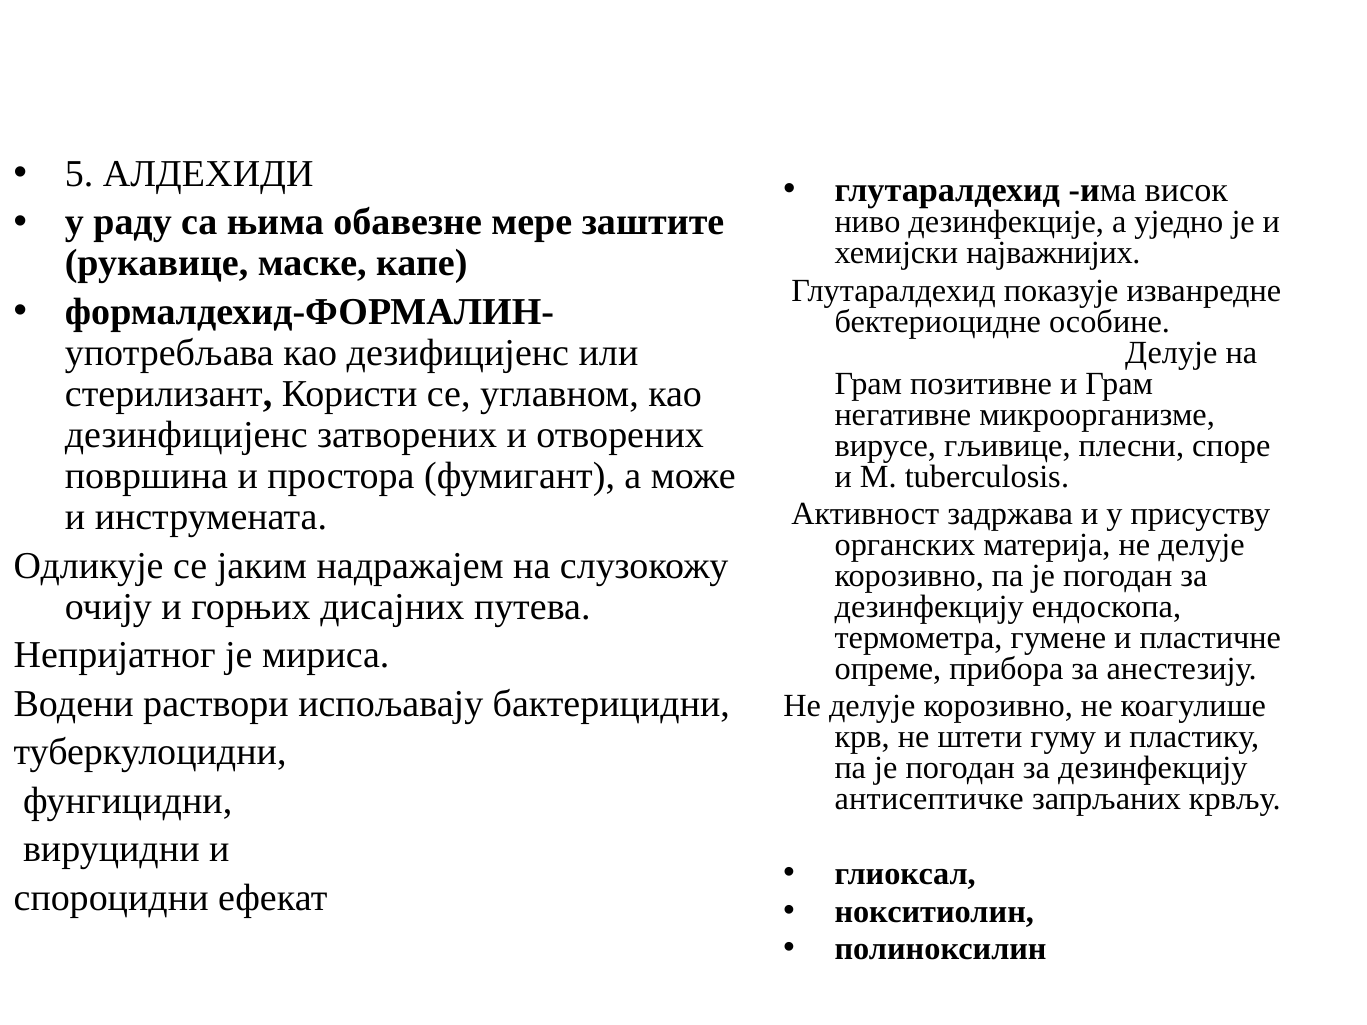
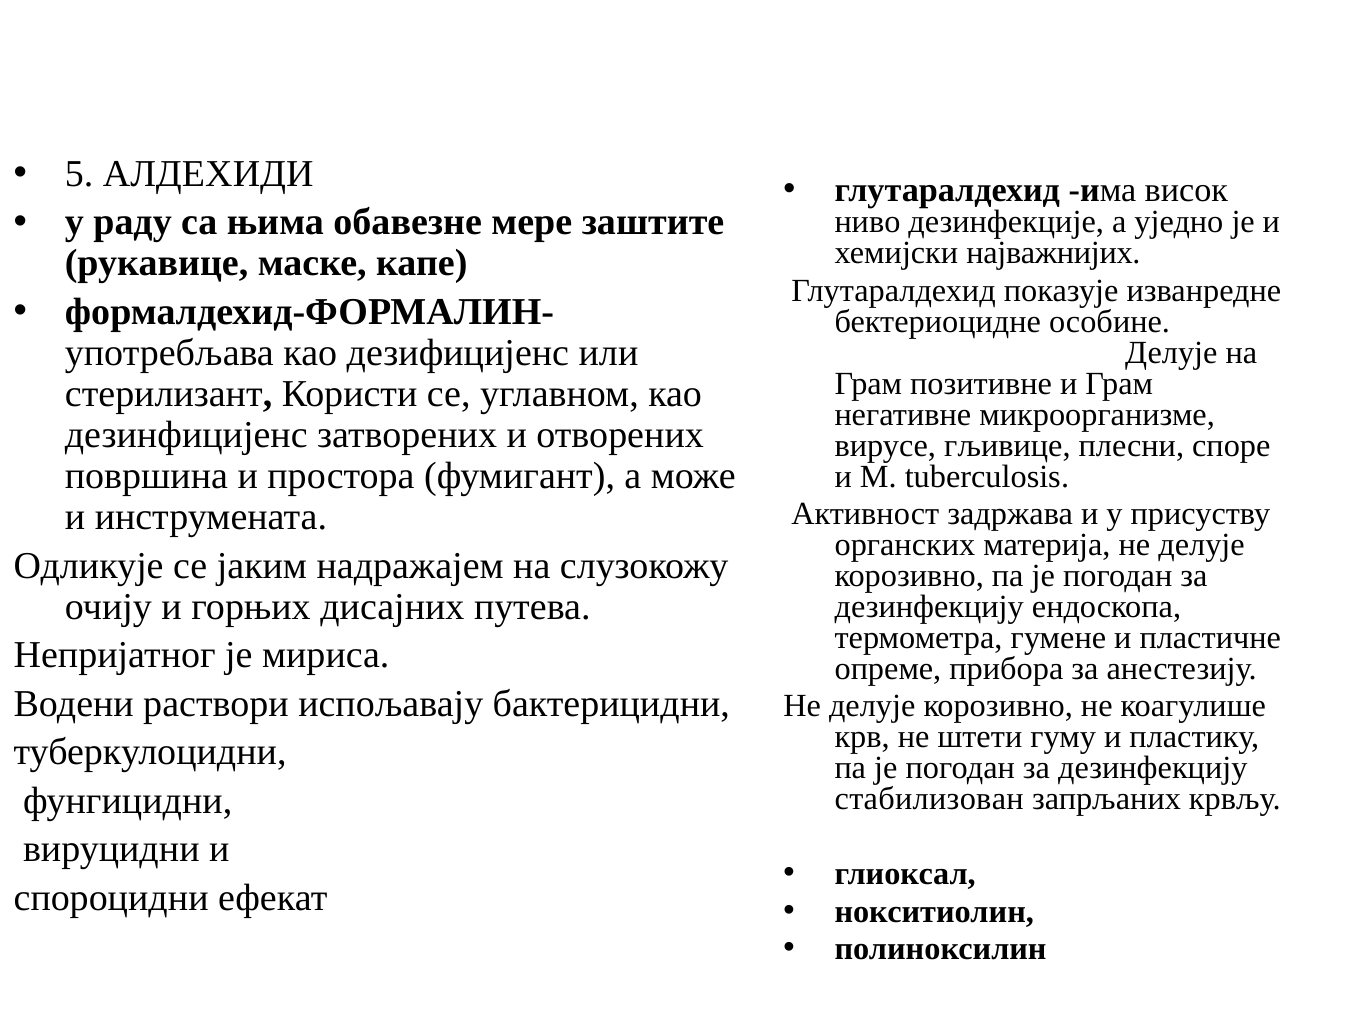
антисептичке: антисептичке -> стабилизован (929, 799)
